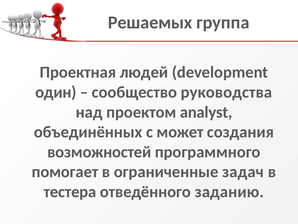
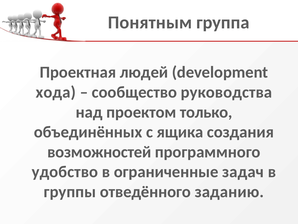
Решаемых: Решаемых -> Понятным (150, 22)
один: один -> хода (56, 92)
analyst: analyst -> только (206, 112)
может: может -> ящика (180, 132)
помогает: помогает -> удобство (65, 171)
тестера: тестера -> группы (70, 191)
